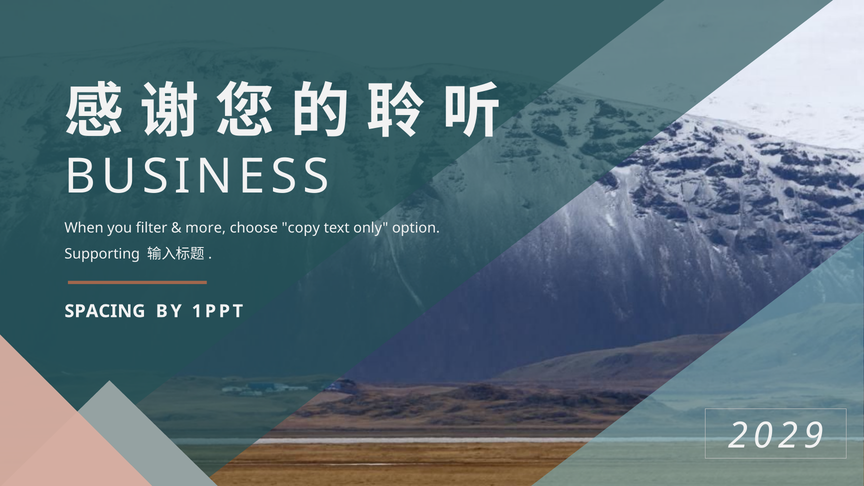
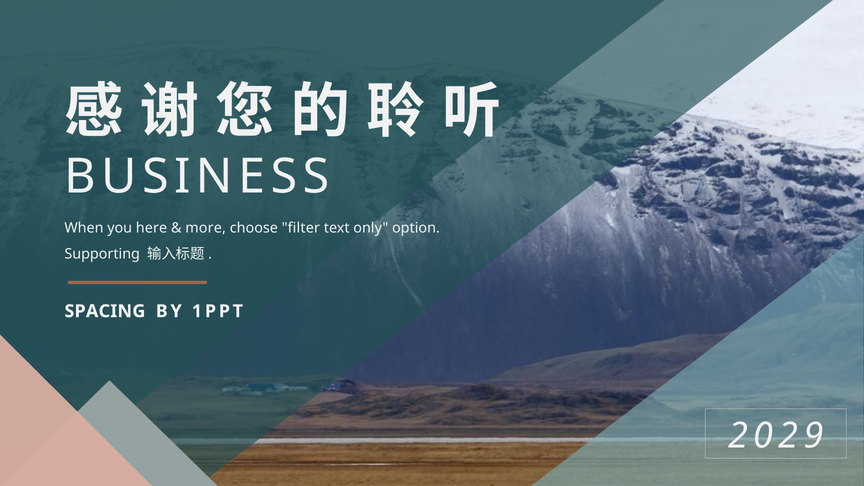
filter: filter -> here (152, 228)
copy: copy -> filter (301, 228)
